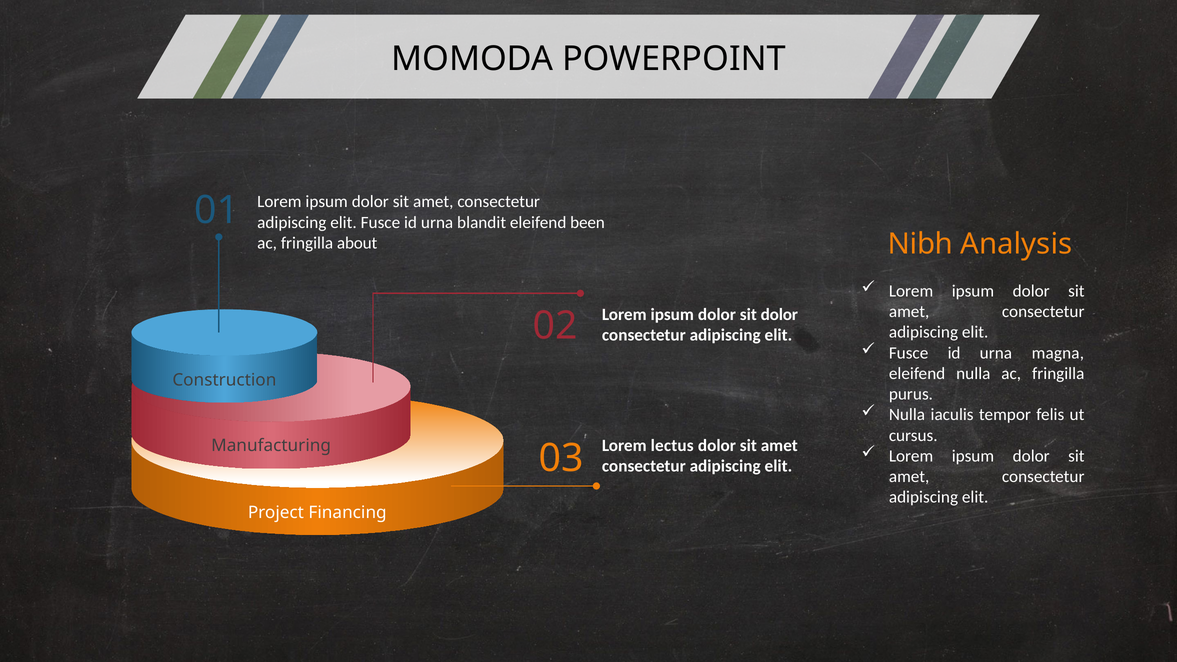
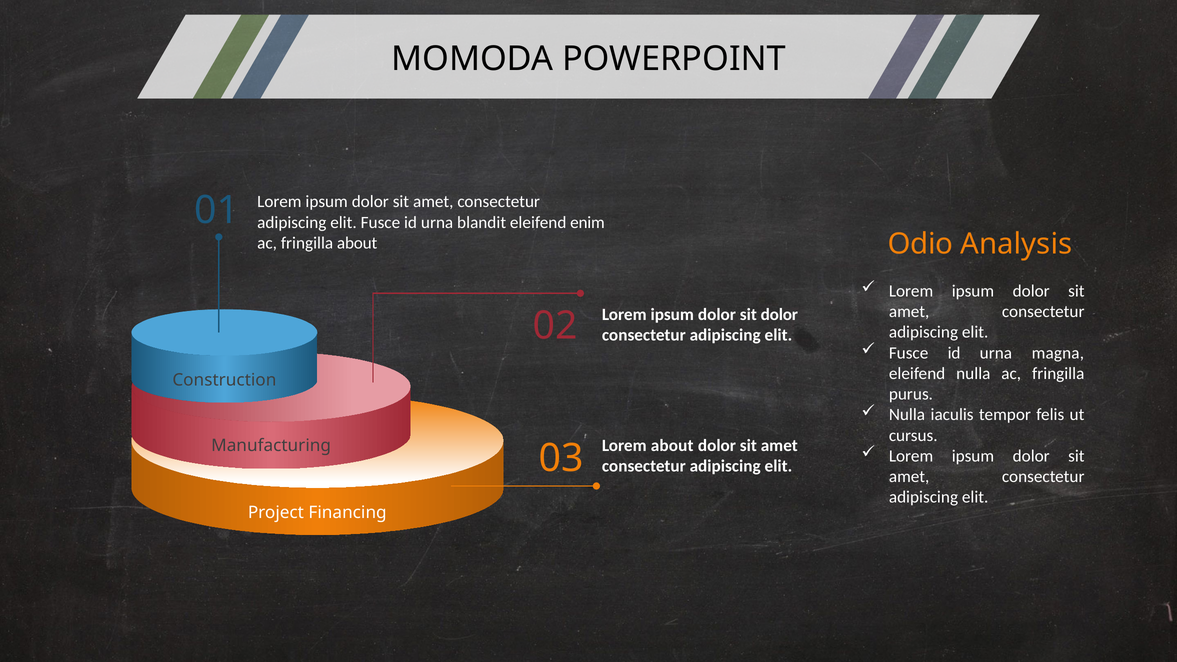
been: been -> enim (587, 222)
Nibh: Nibh -> Odio (920, 244)
Lorem lectus: lectus -> about (672, 446)
